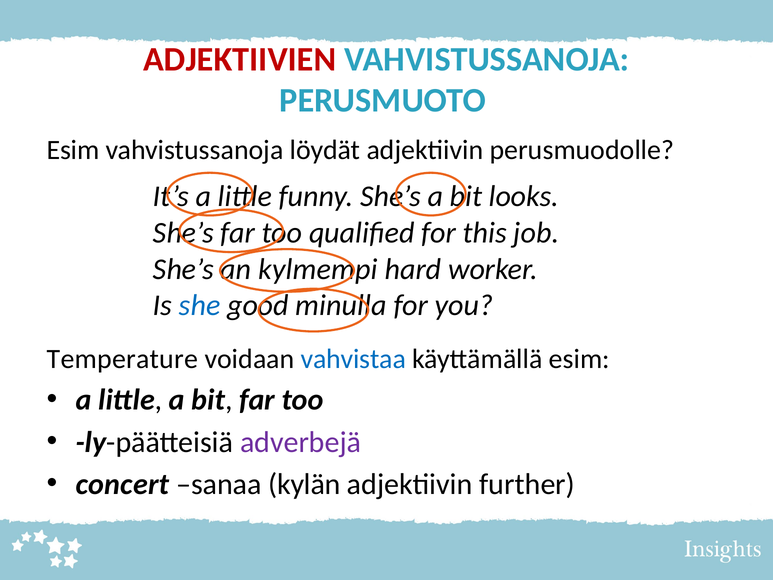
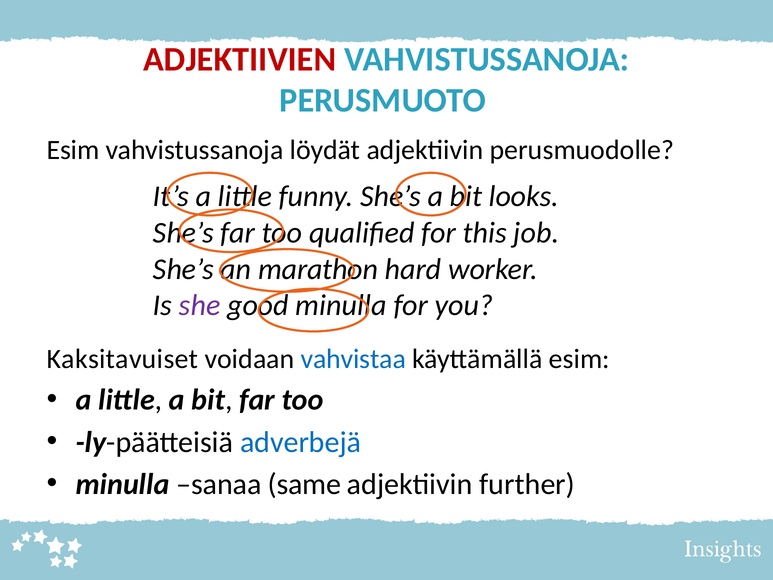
kylmempi: kylmempi -> marathon (318, 269)
she colour: blue -> purple (200, 305)
Temperature: Temperature -> Kaksitavuiset (122, 359)
adverbejä colour: purple -> blue (301, 442)
concert: concert -> minulla (123, 484)
kylän: kylän -> same (304, 484)
